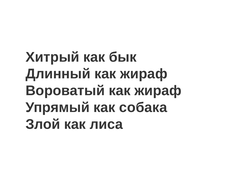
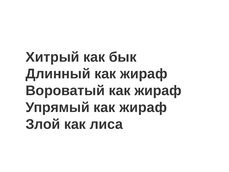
Упрямый как собака: собака -> жираф (143, 107)
